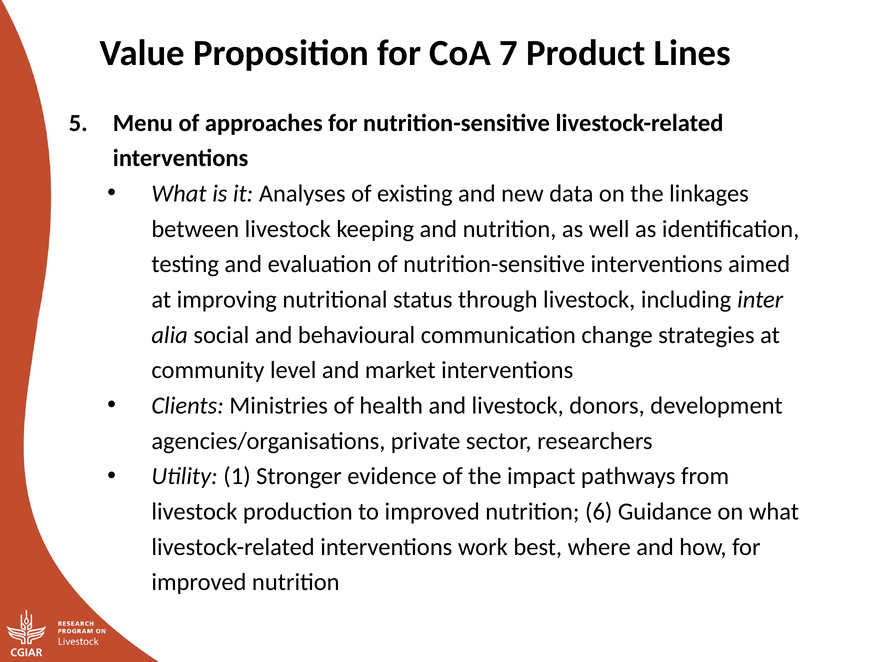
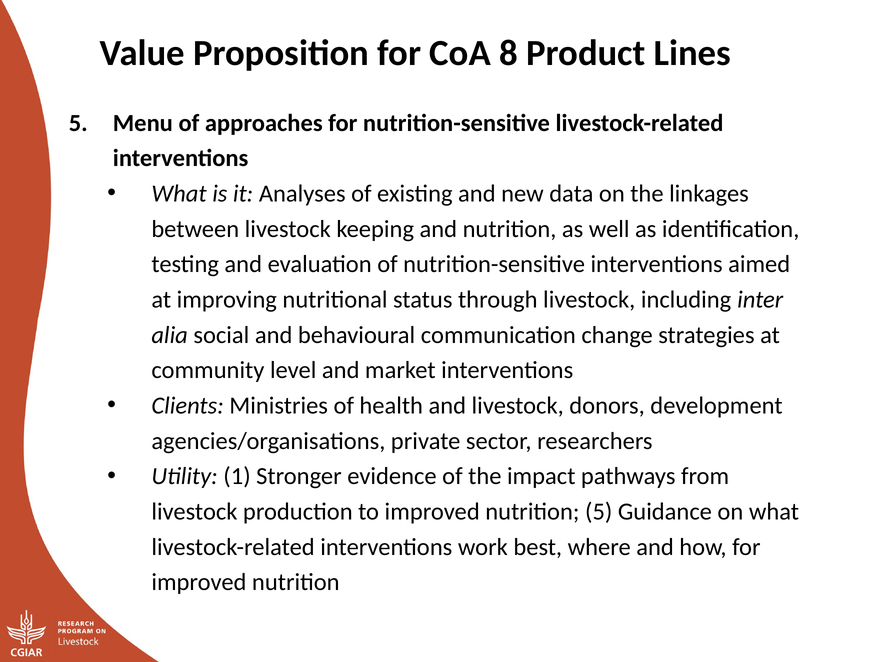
7: 7 -> 8 (508, 53)
nutrition 6: 6 -> 5 (599, 511)
